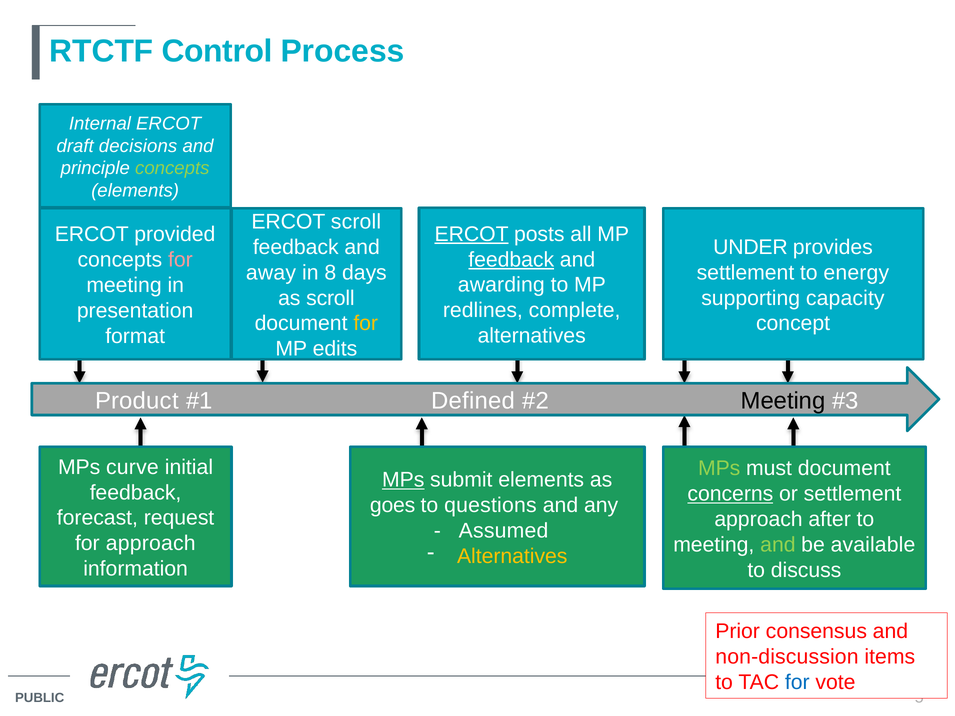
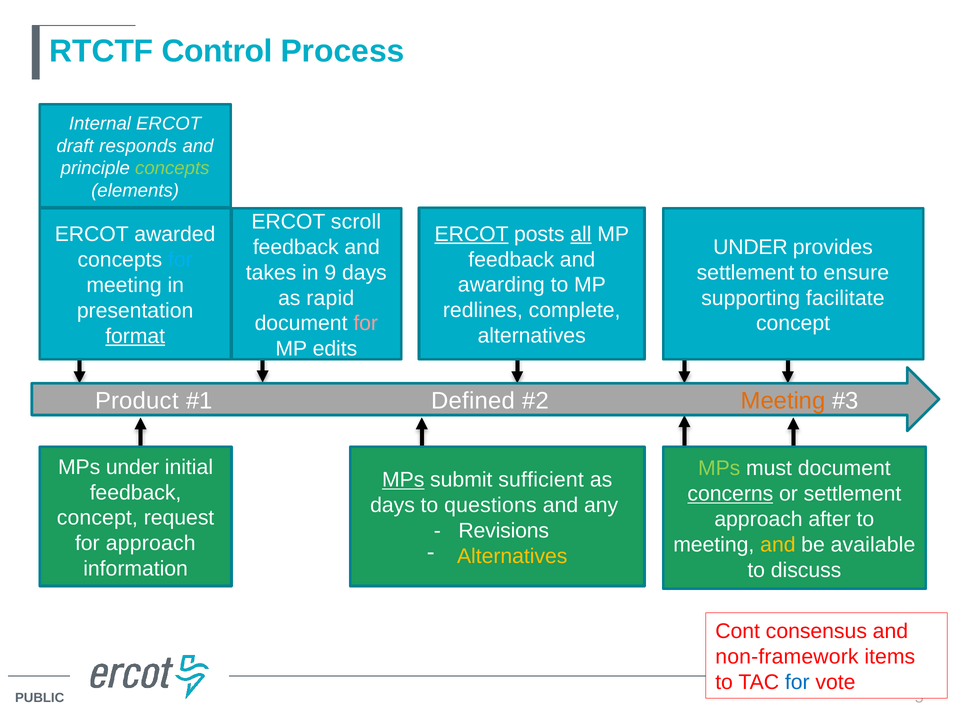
decisions: decisions -> responds (138, 146)
all underline: none -> present (581, 234)
provided: provided -> awarded (175, 234)
feedback underline: present -> none (511, 260)
for colour: pink -> light blue (180, 260)
away: away -> takes (271, 273)
8: 8 -> 9 (330, 273)
energy: energy -> ensure (856, 273)
as scroll: scroll -> rapid (330, 298)
capacity: capacity -> facilitate (845, 298)
for colour: yellow -> pink (366, 324)
format underline: none -> present (135, 336)
Meeting colour: black -> orange (783, 401)
MPs curve: curve -> under (133, 467)
submit elements: elements -> sufficient (541, 480)
goes: goes -> days (393, 505)
forecast: forecast -> concept (97, 518)
Assumed: Assumed -> Revisions (504, 531)
and colour: light green -> yellow (778, 545)
Prior: Prior -> Cont (738, 632)
non-discussion: non-discussion -> non-framework (787, 657)
